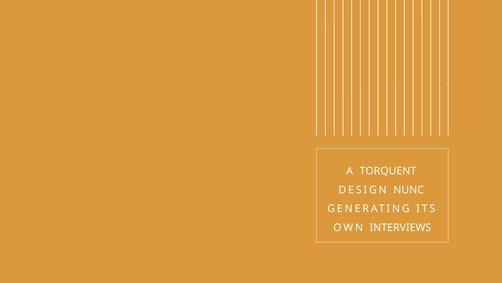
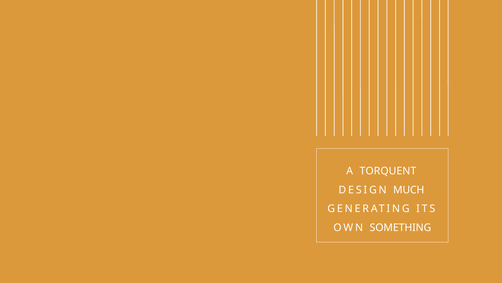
NUNC: NUNC -> MUCH (409, 189)
INTERVIEWS: INTERVIEWS -> SOMETHING (400, 227)
